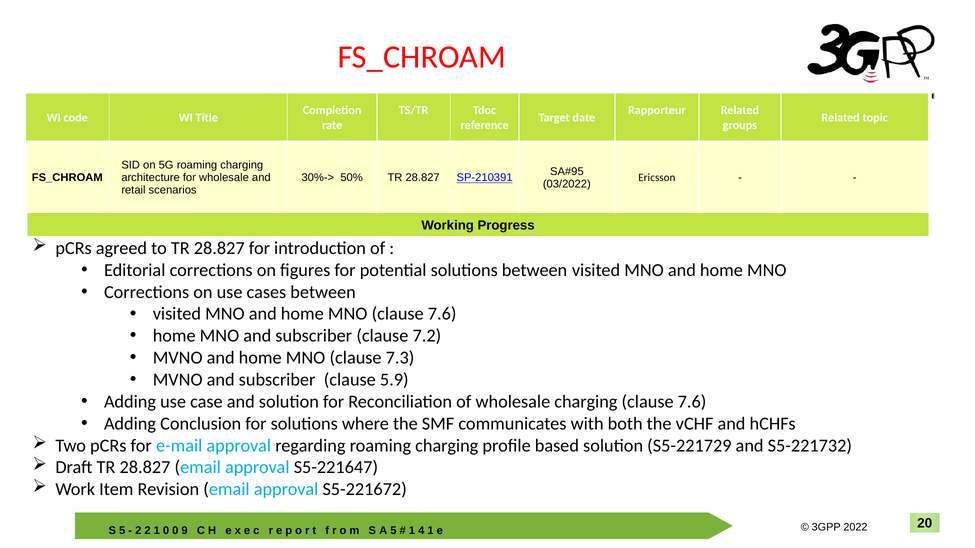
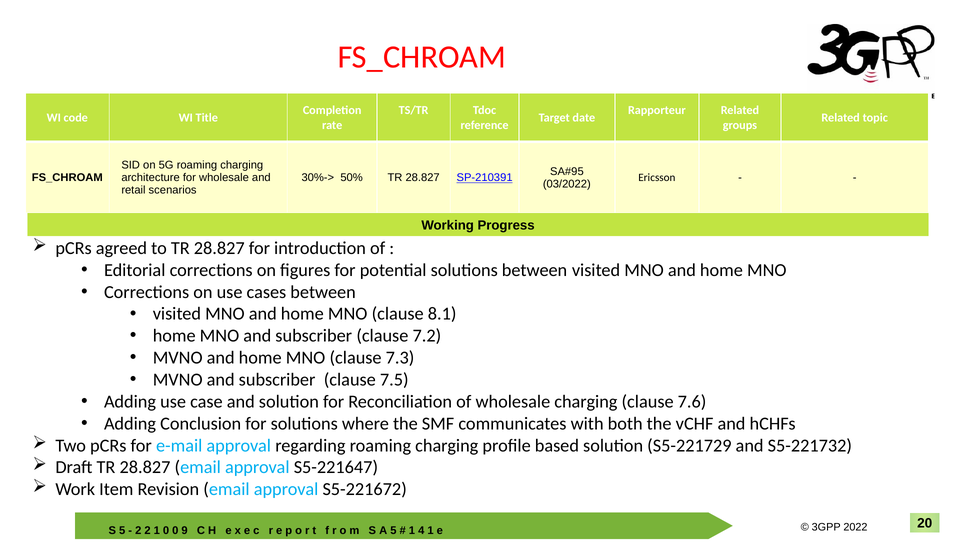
MNO clause 7.6: 7.6 -> 8.1 (442, 314)
5.9: 5.9 -> 7.5 (394, 380)
